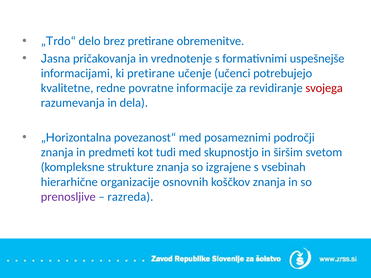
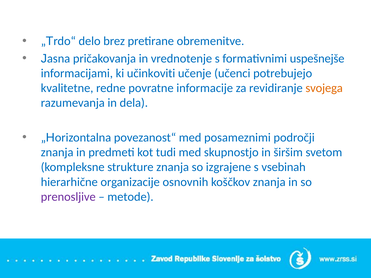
ki pretirane: pretirane -> učinkoviti (151, 73)
svojega colour: red -> orange (324, 88)
razreda: razreda -> metode (130, 197)
